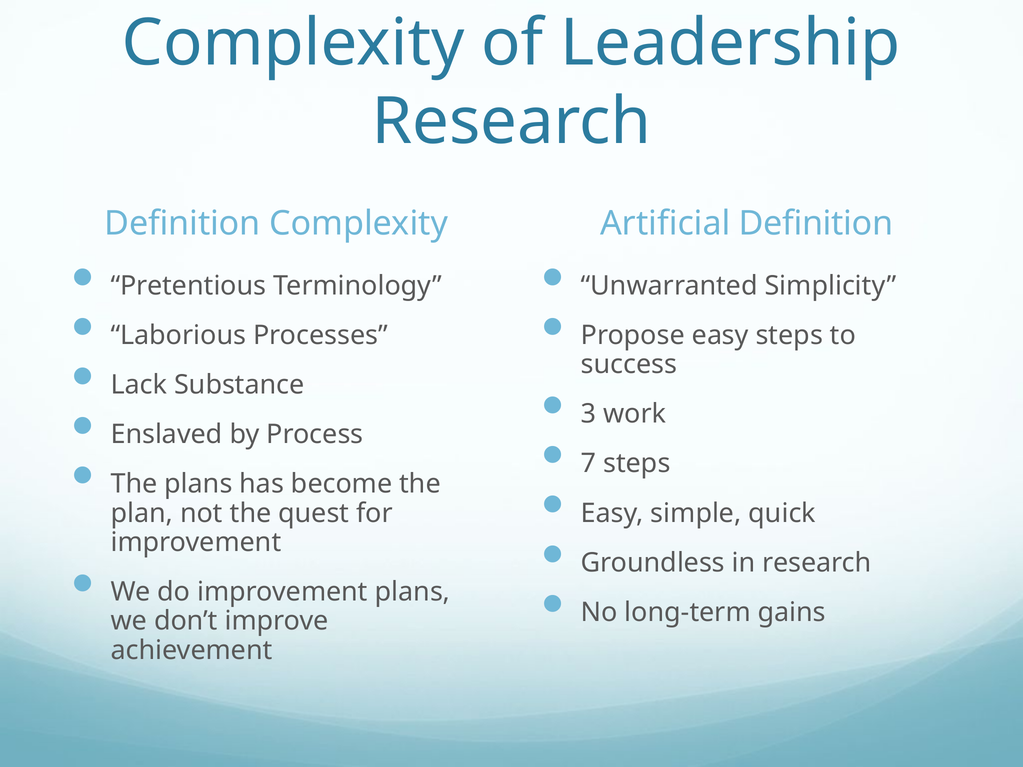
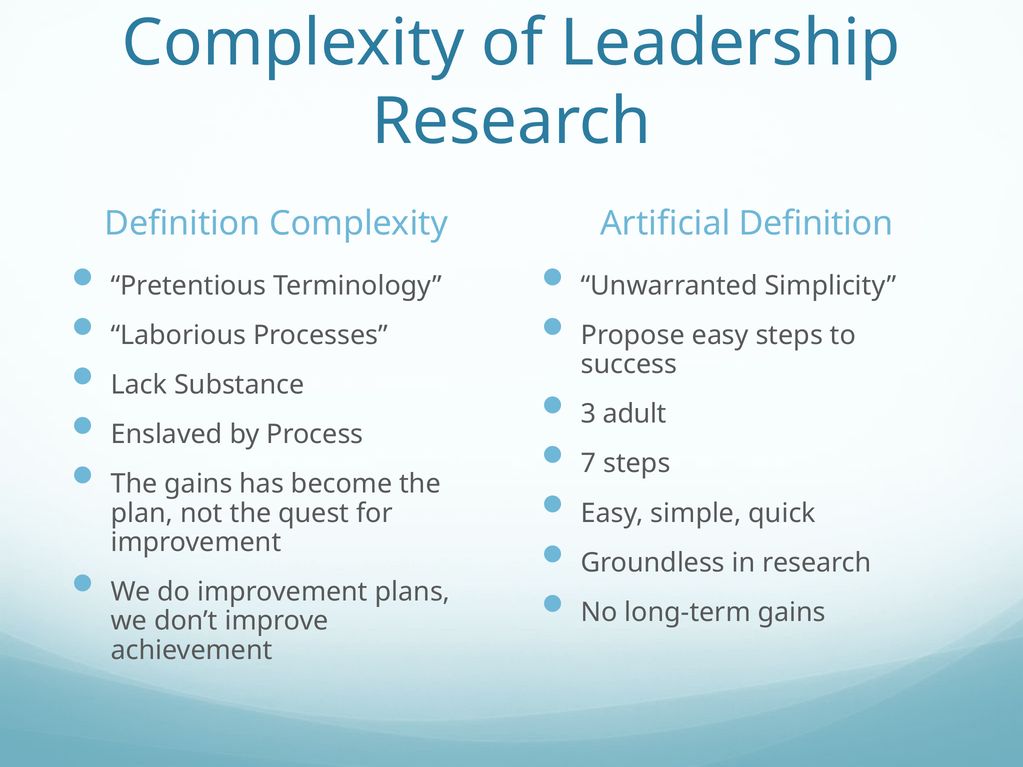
work: work -> adult (635, 414)
The plans: plans -> gains (198, 484)
